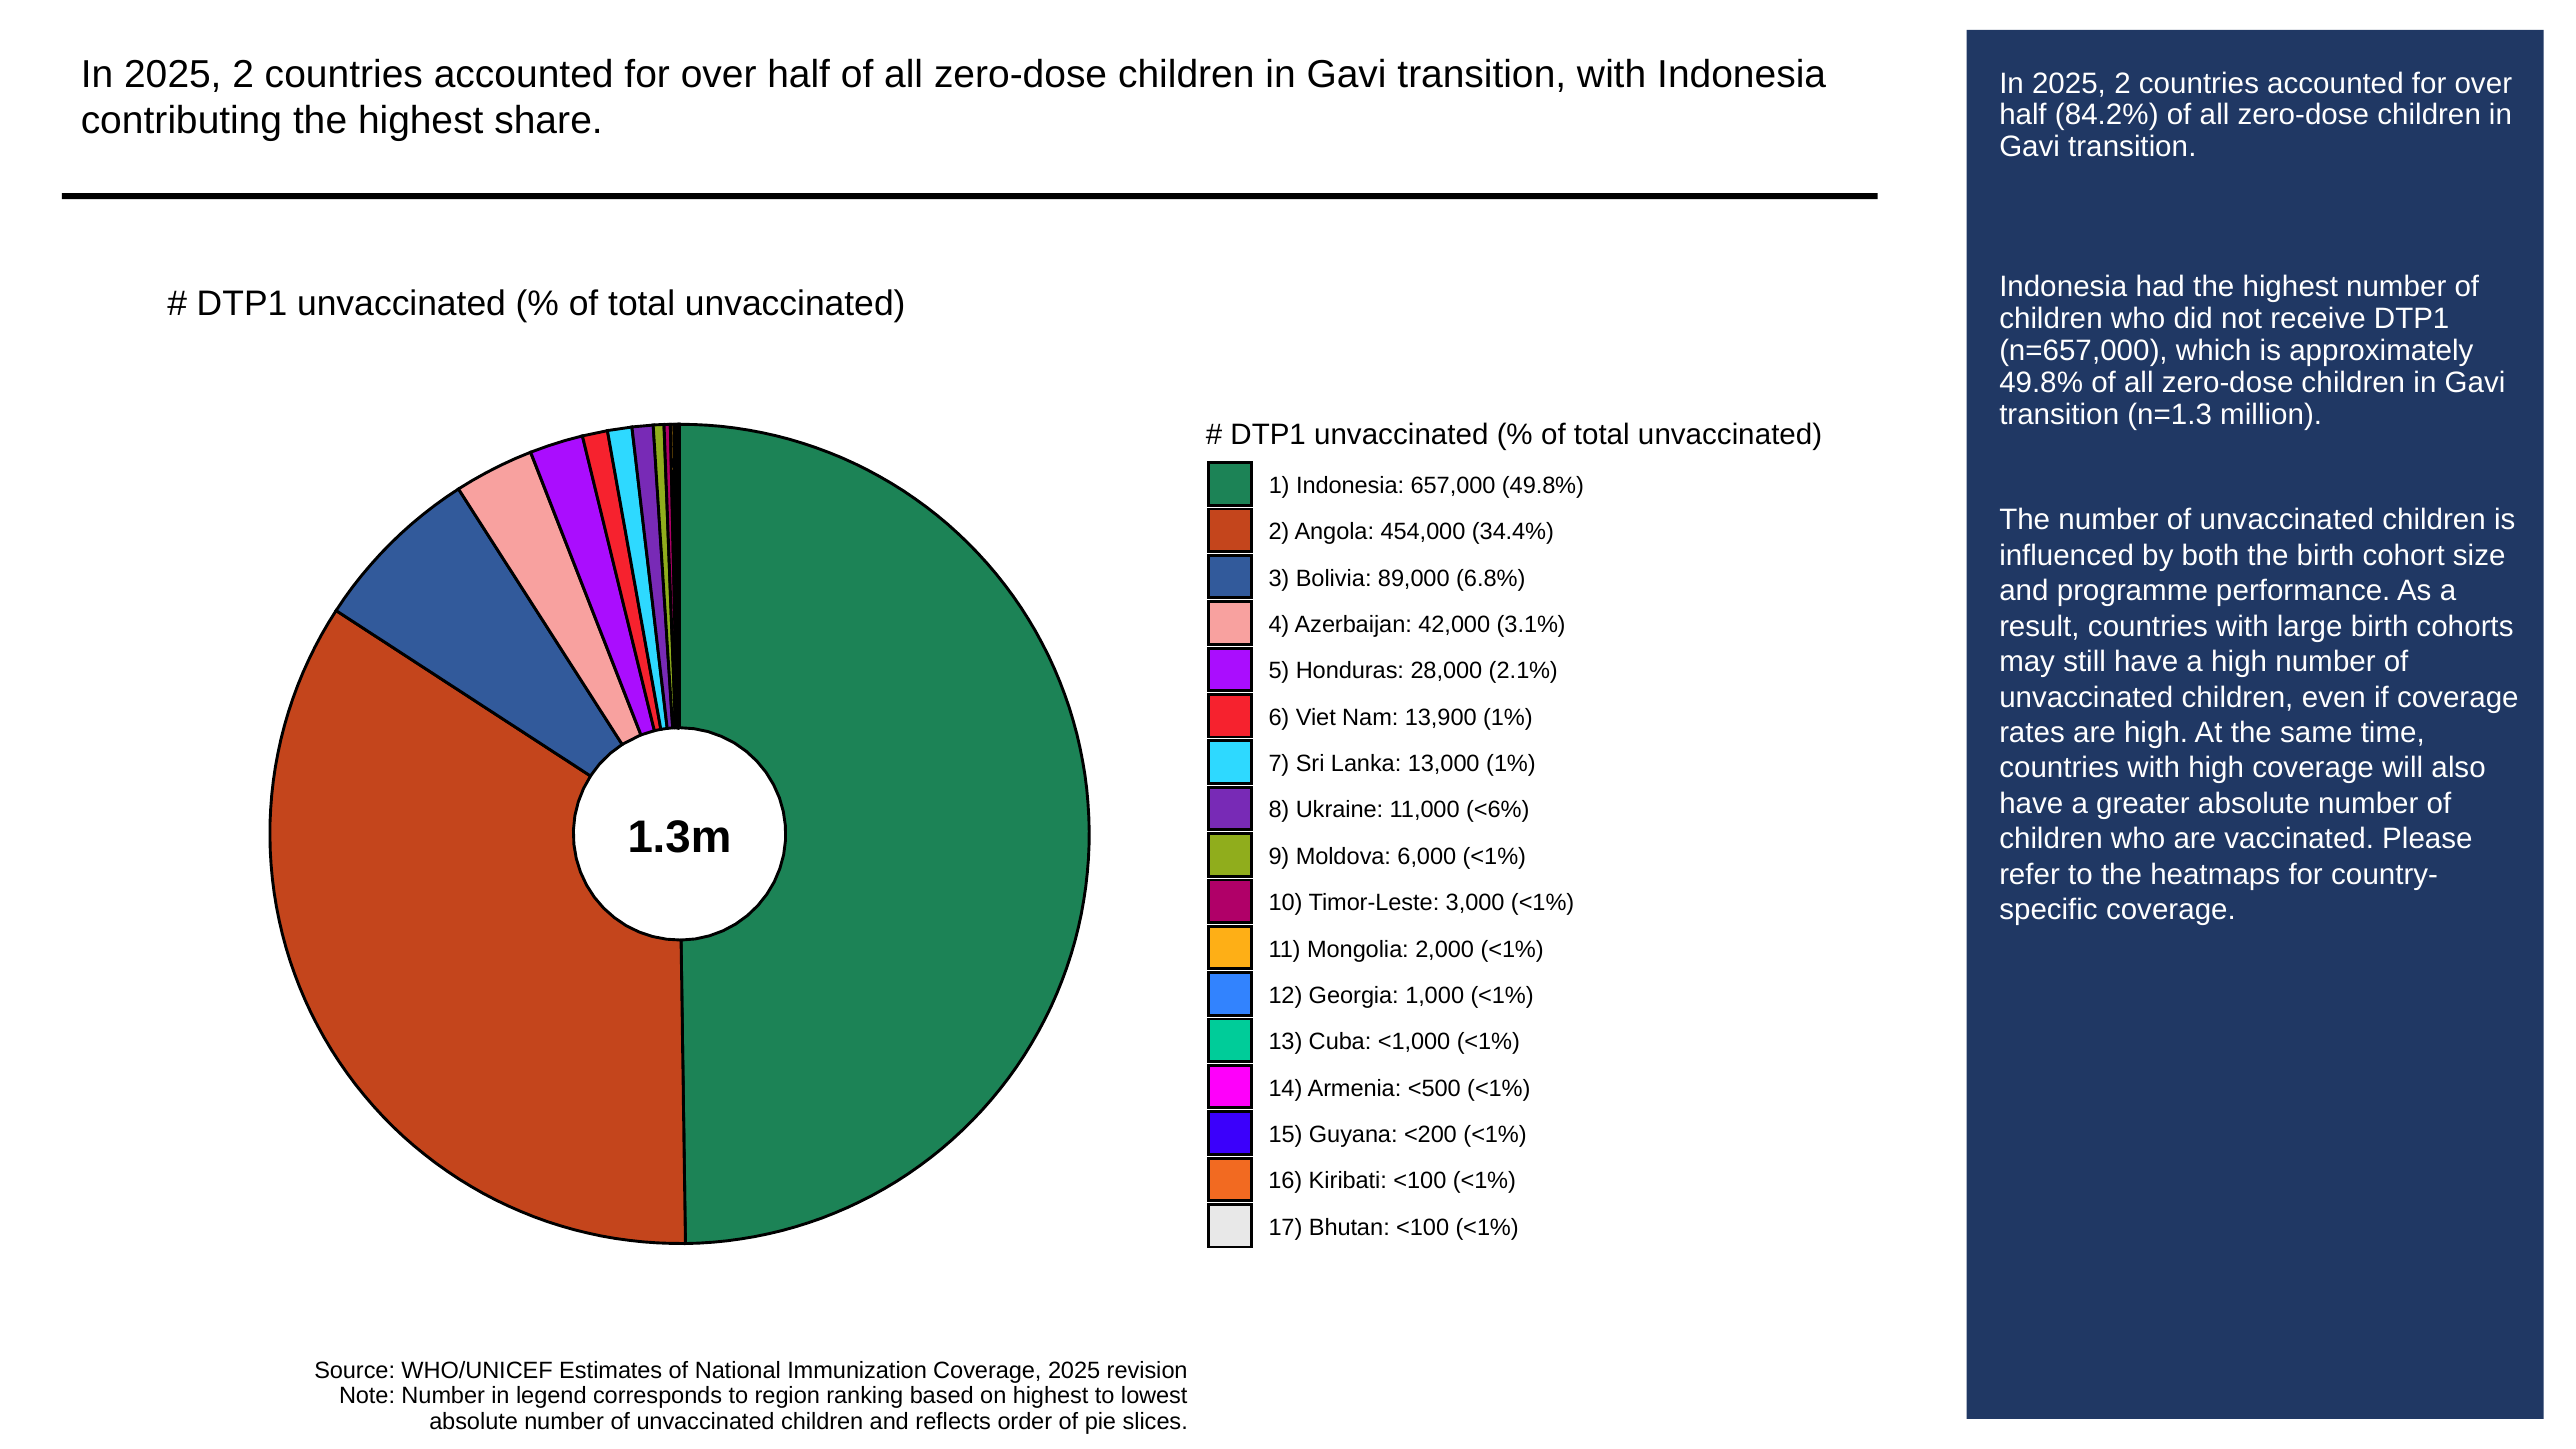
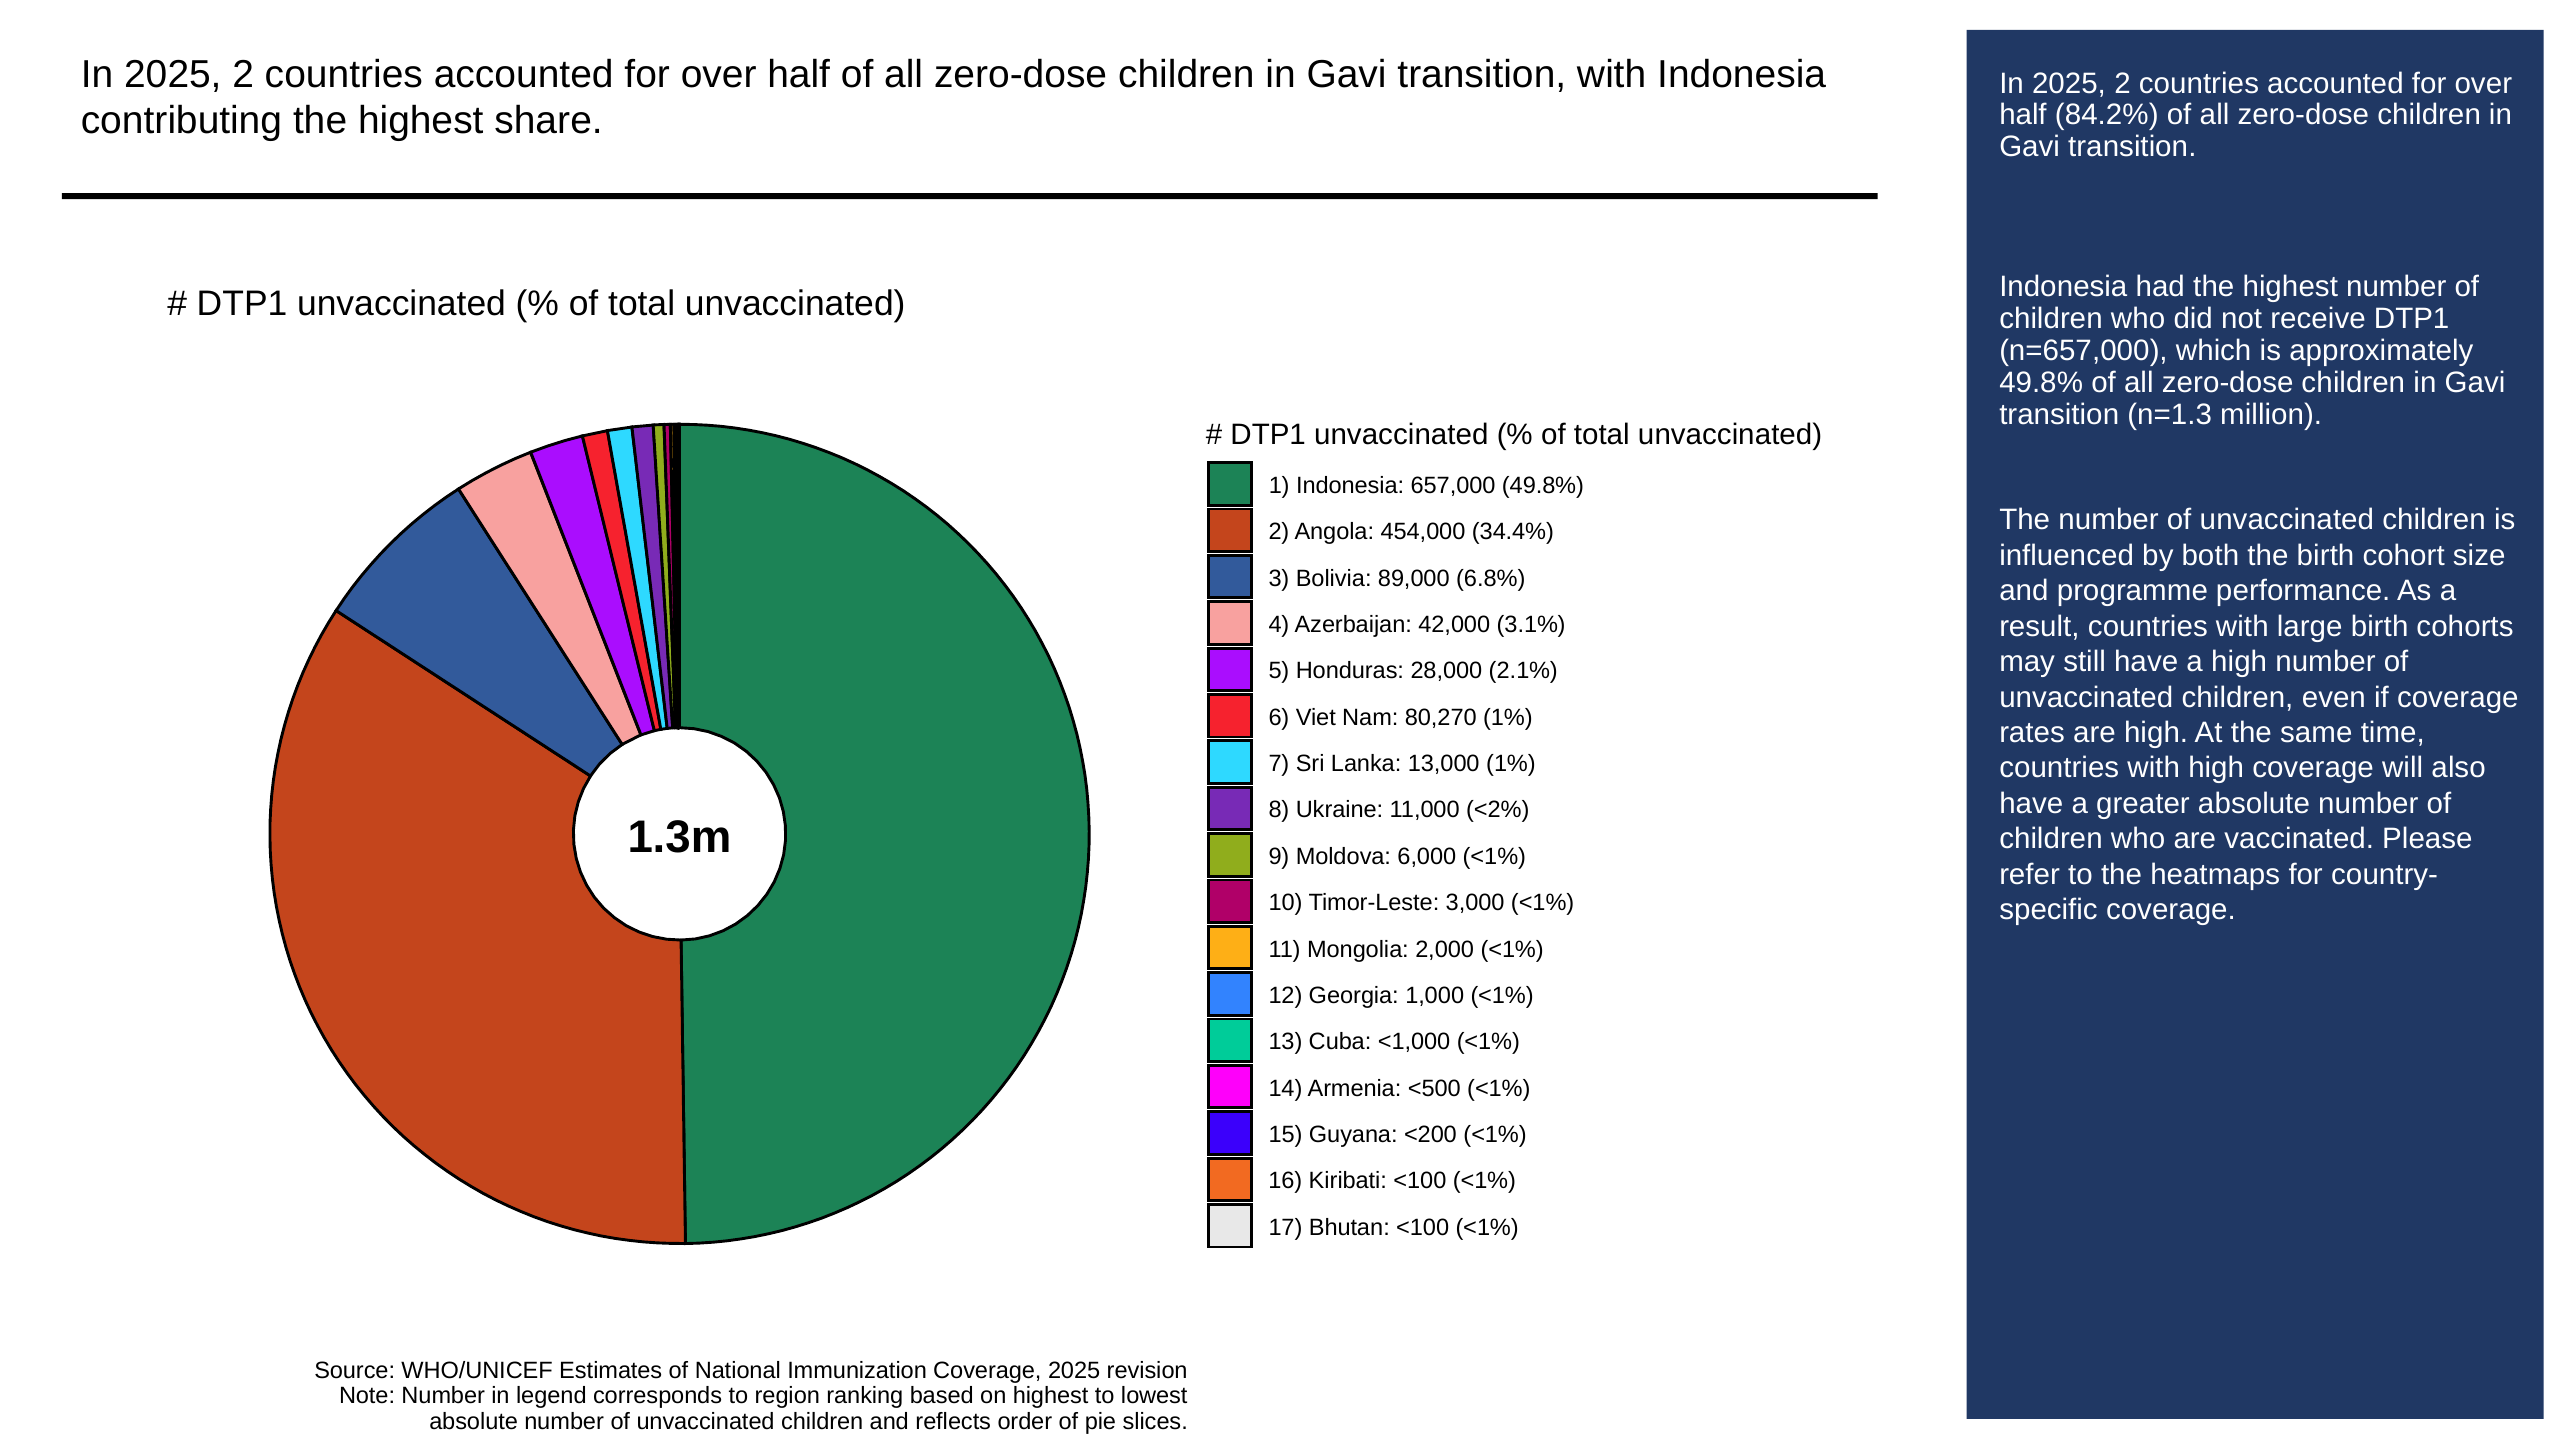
13,900: 13,900 -> 80,270 (1441, 717)
<6%: <6% -> <2% (1498, 810)
